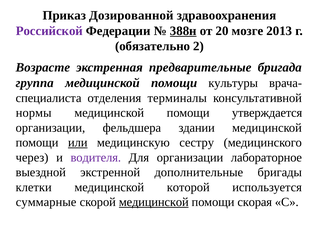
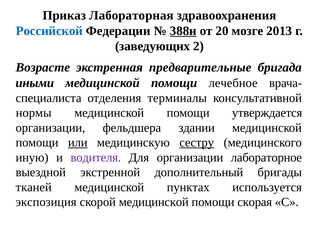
Дозированной: Дозированной -> Лабораторная (131, 15)
Российской colour: purple -> blue (49, 31)
обязательно: обязательно -> заведующих (153, 46)
группа: группа -> иными (35, 83)
культуры: культуры -> лечебное (233, 83)
сестру underline: none -> present (197, 143)
через: через -> иную (32, 158)
дополнительные: дополнительные -> дополнительный (199, 173)
клетки: клетки -> тканей (34, 187)
которой: которой -> пунктах (188, 187)
суммарные: суммарные -> экспозиция (46, 202)
медицинской underline: present -> none (154, 202)
